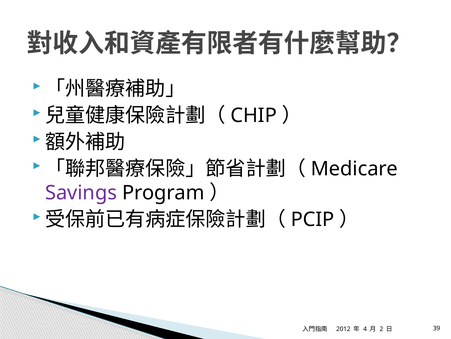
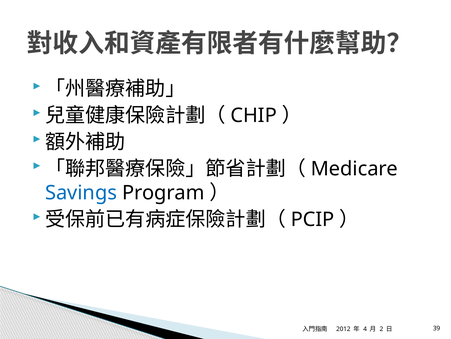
Savings colour: purple -> blue (81, 193)
